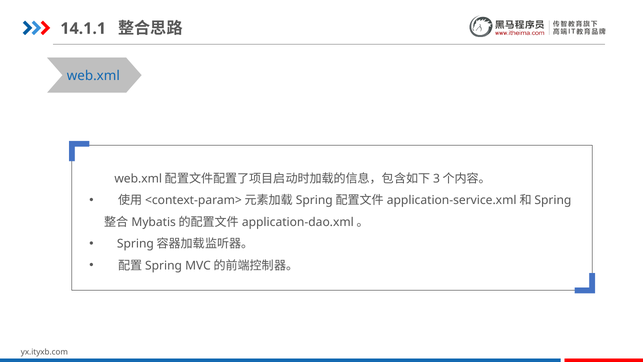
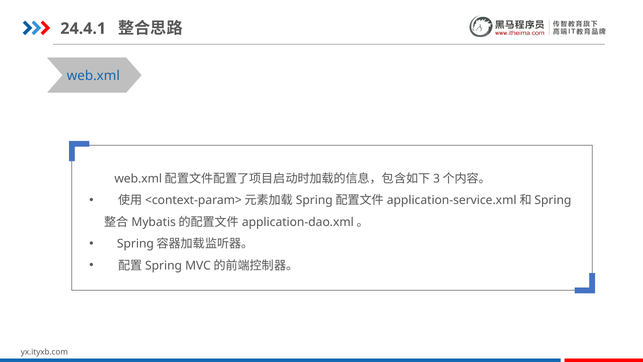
14.1.1: 14.1.1 -> 24.4.1 (83, 29)
